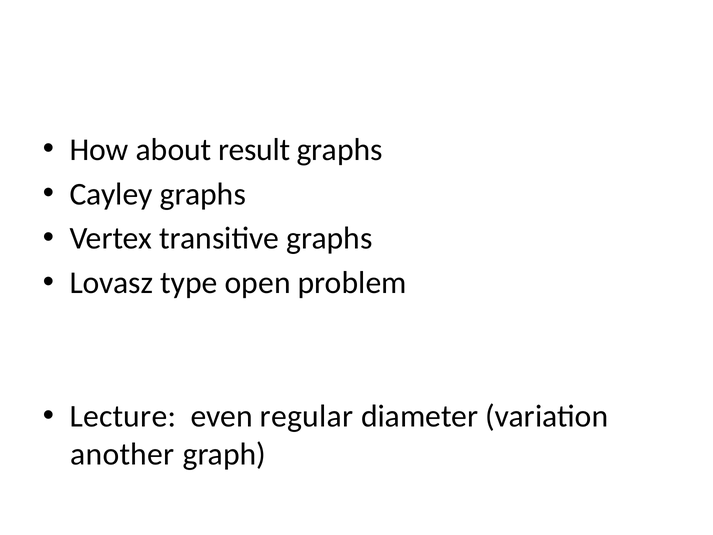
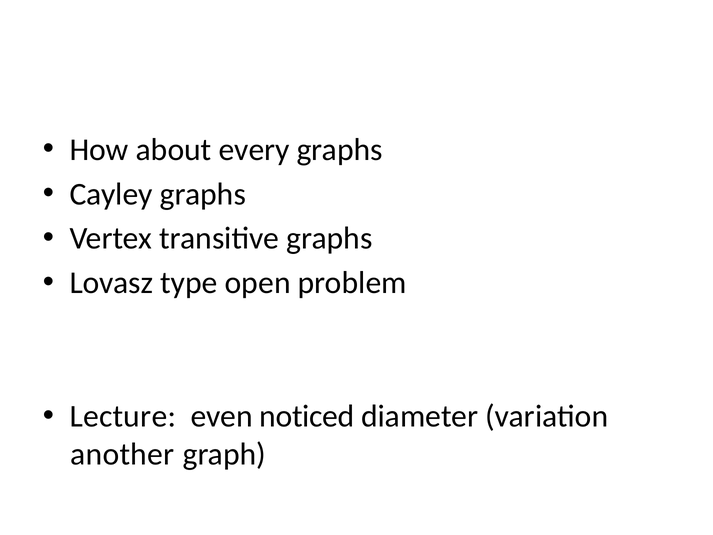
result: result -> every (254, 150)
regular: regular -> noticed (307, 416)
